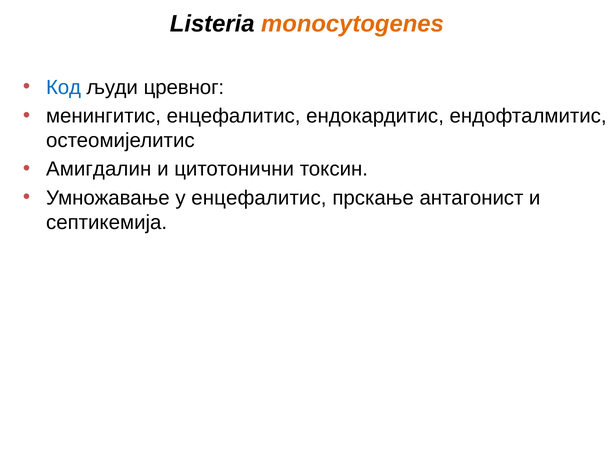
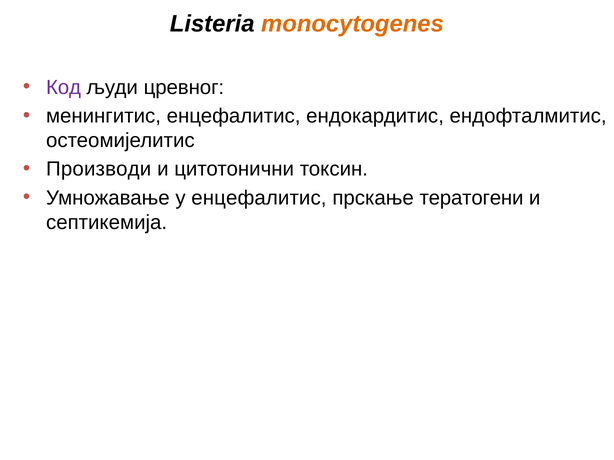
Код colour: blue -> purple (63, 87)
Амигдалин: Амигдалин -> Производи (99, 169)
антагонист: антагонист -> тератогени (472, 198)
